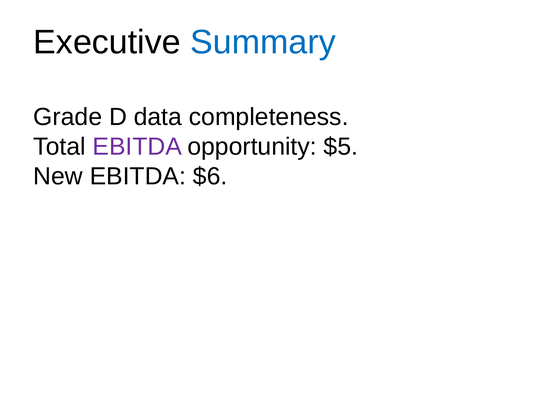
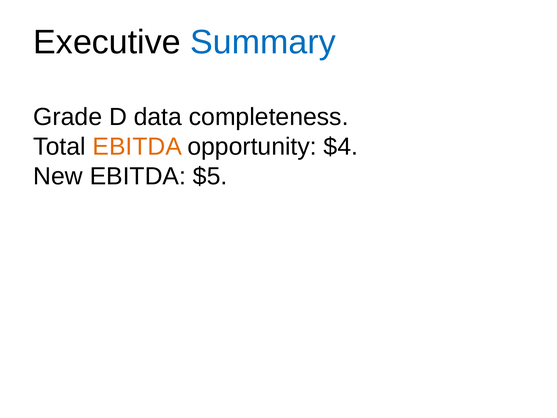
EBITDA colour: purple -> orange (137, 147)
$5: $5 -> $4 (341, 147)
$6: $6 -> $5 (210, 176)
